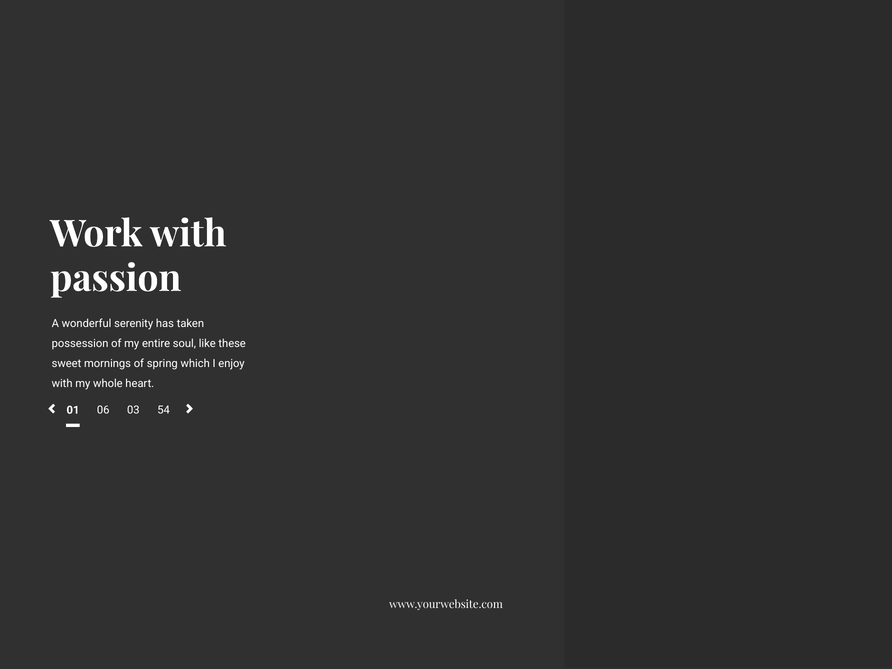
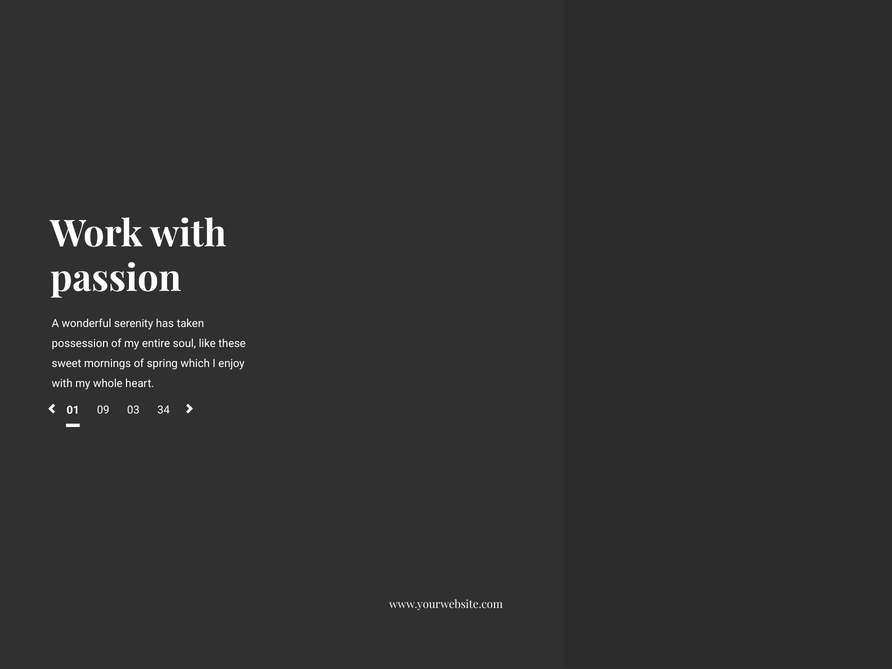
06: 06 -> 09 (103, 410)
54: 54 -> 34 (164, 410)
